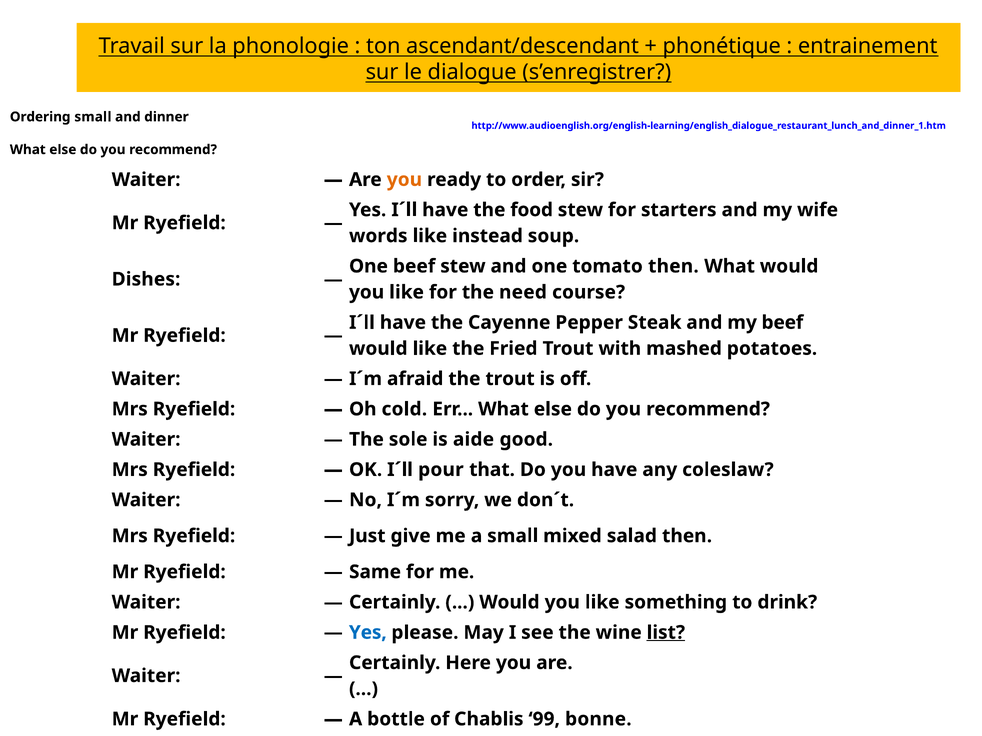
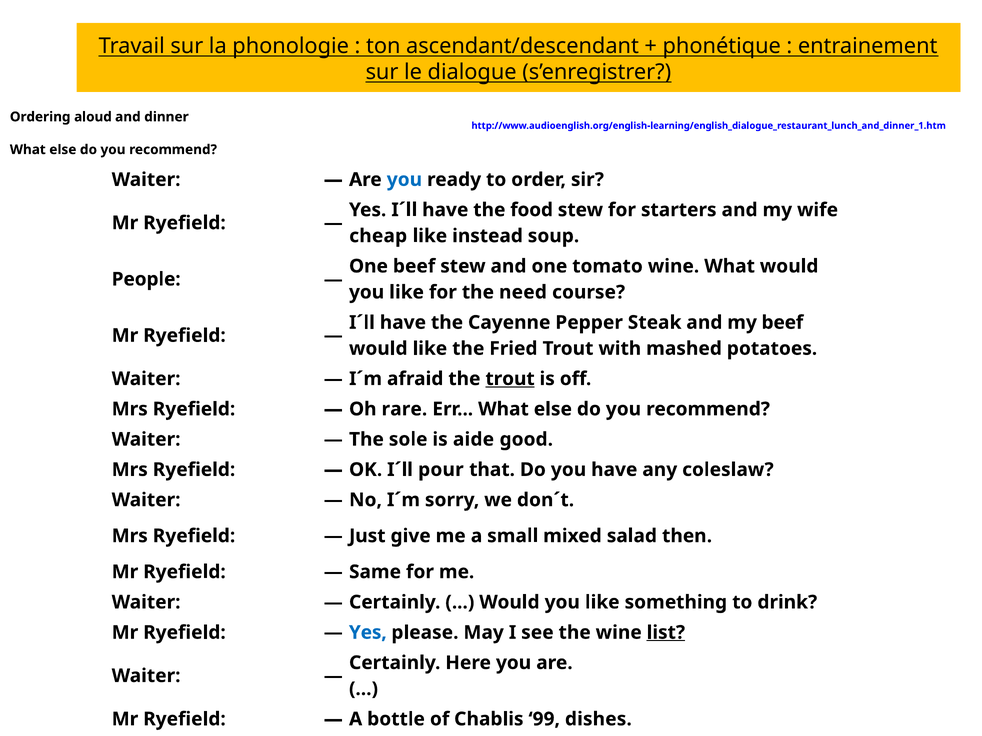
Ordering small: small -> aloud (93, 117)
you colour: orange -> blue (404, 180)
words: words -> cheap (378, 236)
tomato then: then -> wine (674, 266)
Dishes: Dishes -> People (146, 279)
trout underline: none -> present (510, 379)
cold: cold -> rare (404, 409)
bonne: bonne -> dishes (598, 720)
